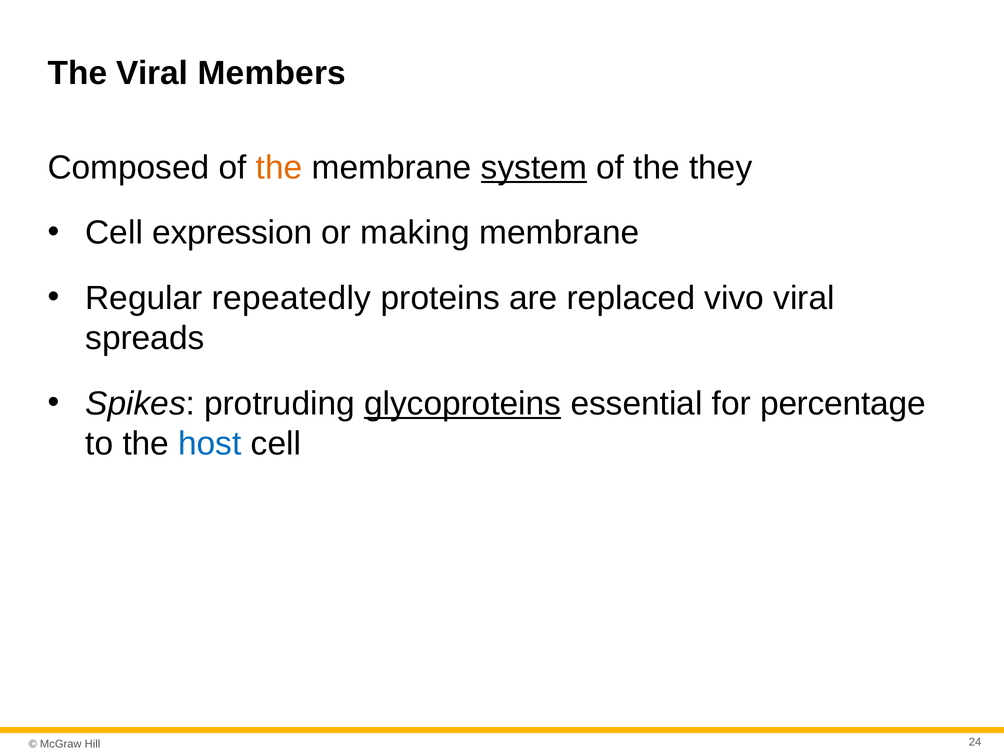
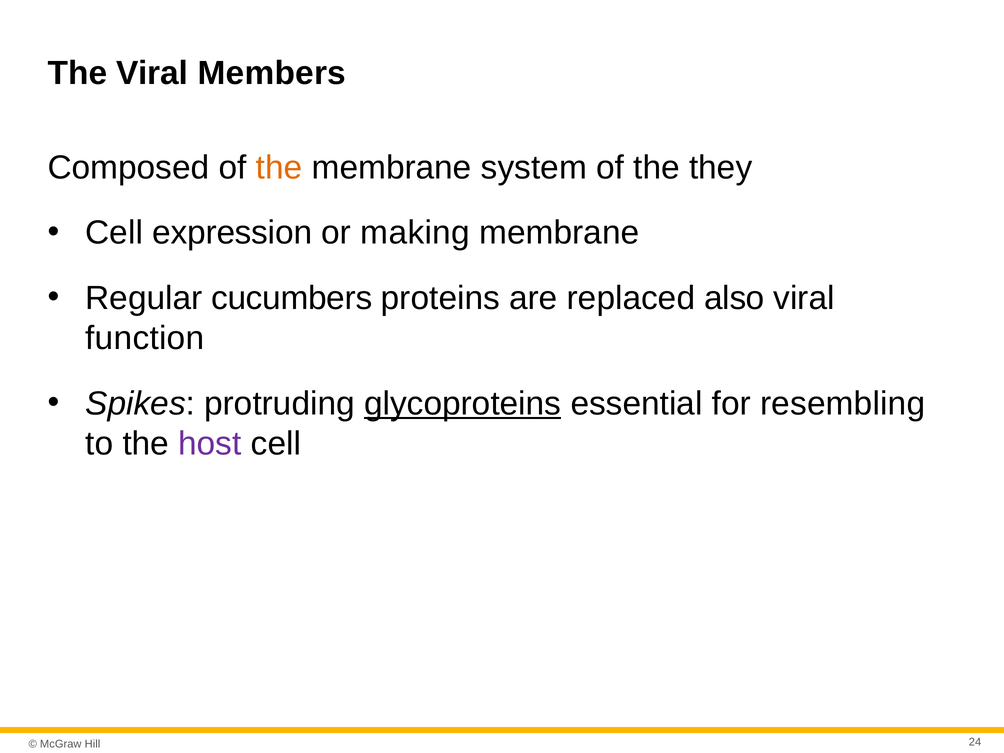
system underline: present -> none (534, 168)
repeatedly: repeatedly -> cucumbers (292, 298)
vivo: vivo -> also (734, 298)
spreads: spreads -> function (145, 338)
percentage: percentage -> resembling (843, 404)
host colour: blue -> purple (210, 444)
